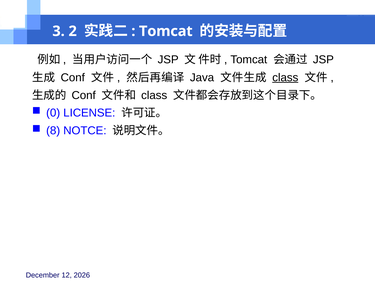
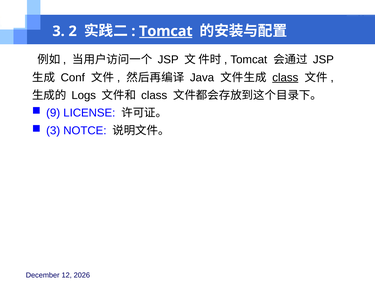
Tomcat underline: none -> present (166, 31)
Conf: Conf -> Logs (84, 95)
0: 0 -> 9 (53, 113)
8: 8 -> 3 (53, 131)
